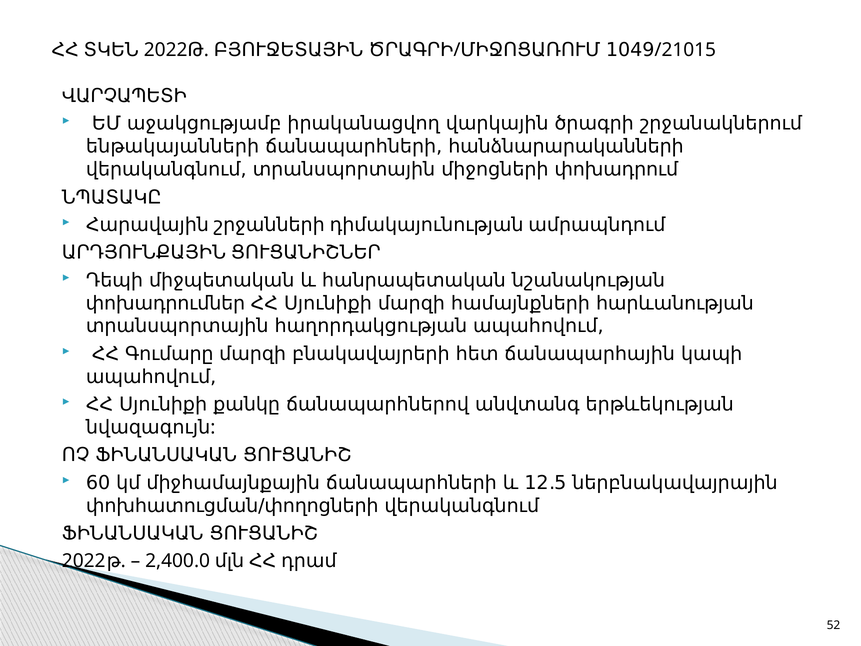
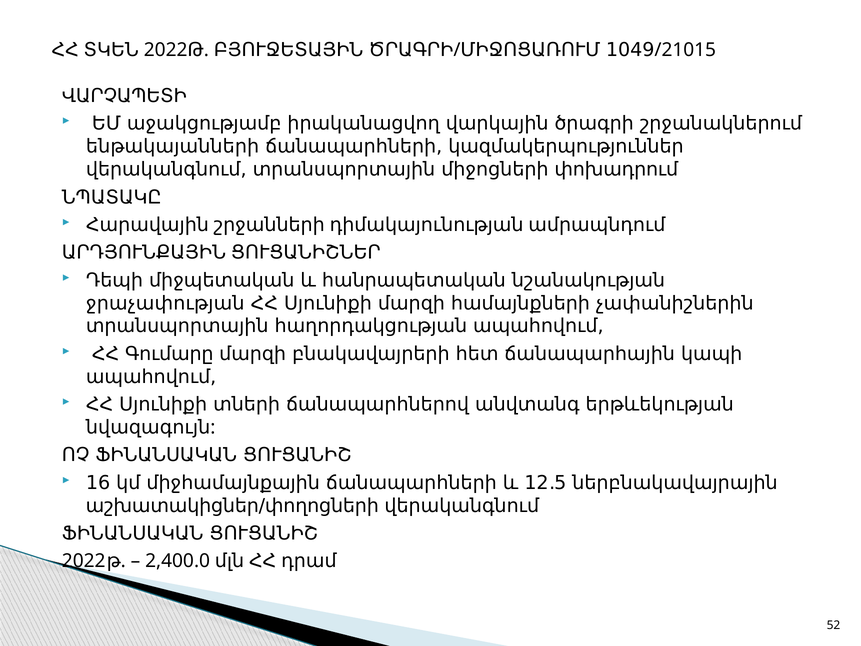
հանձնարարականների: հանձնարարականների -> կազմակերպություններ (566, 147)
փոխադրումներ: փոխադրումներ -> ջրաչափության (165, 303)
հարևանության: հարևանության -> չափանիշներին (675, 303)
քանկը: քանկը -> տների (247, 404)
60: 60 -> 16 (98, 483)
փոխհատուցման/փողոցների: փոխհատուցման/փողոցների -> աշխատակիցներ/փողոցների (232, 506)
